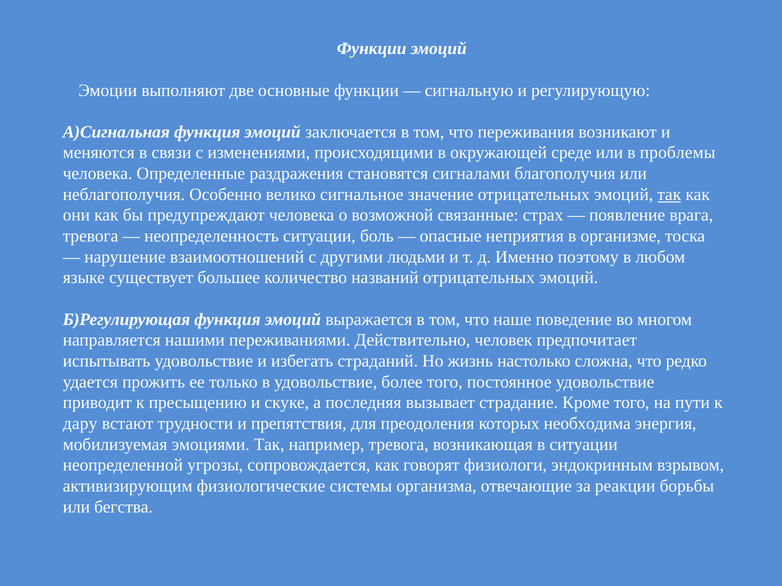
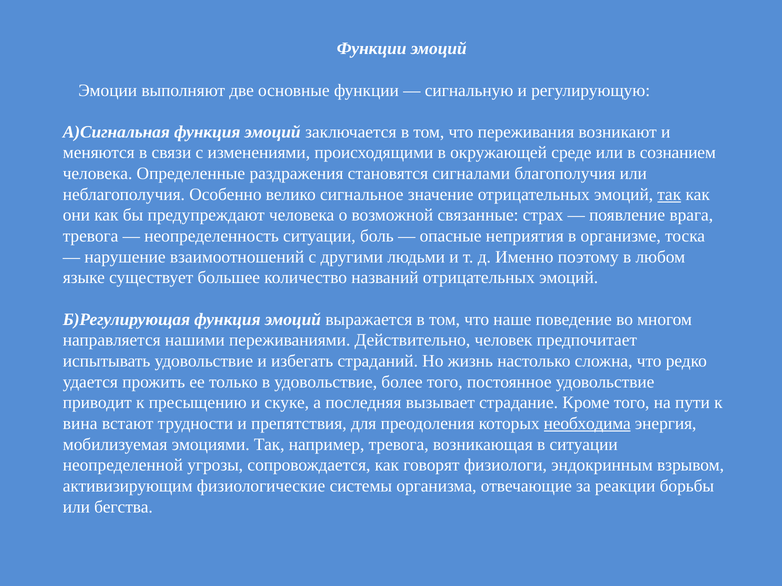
проблемы: проблемы -> сознанием (678, 153)
дару: дару -> вина (80, 424)
необходима underline: none -> present (587, 424)
